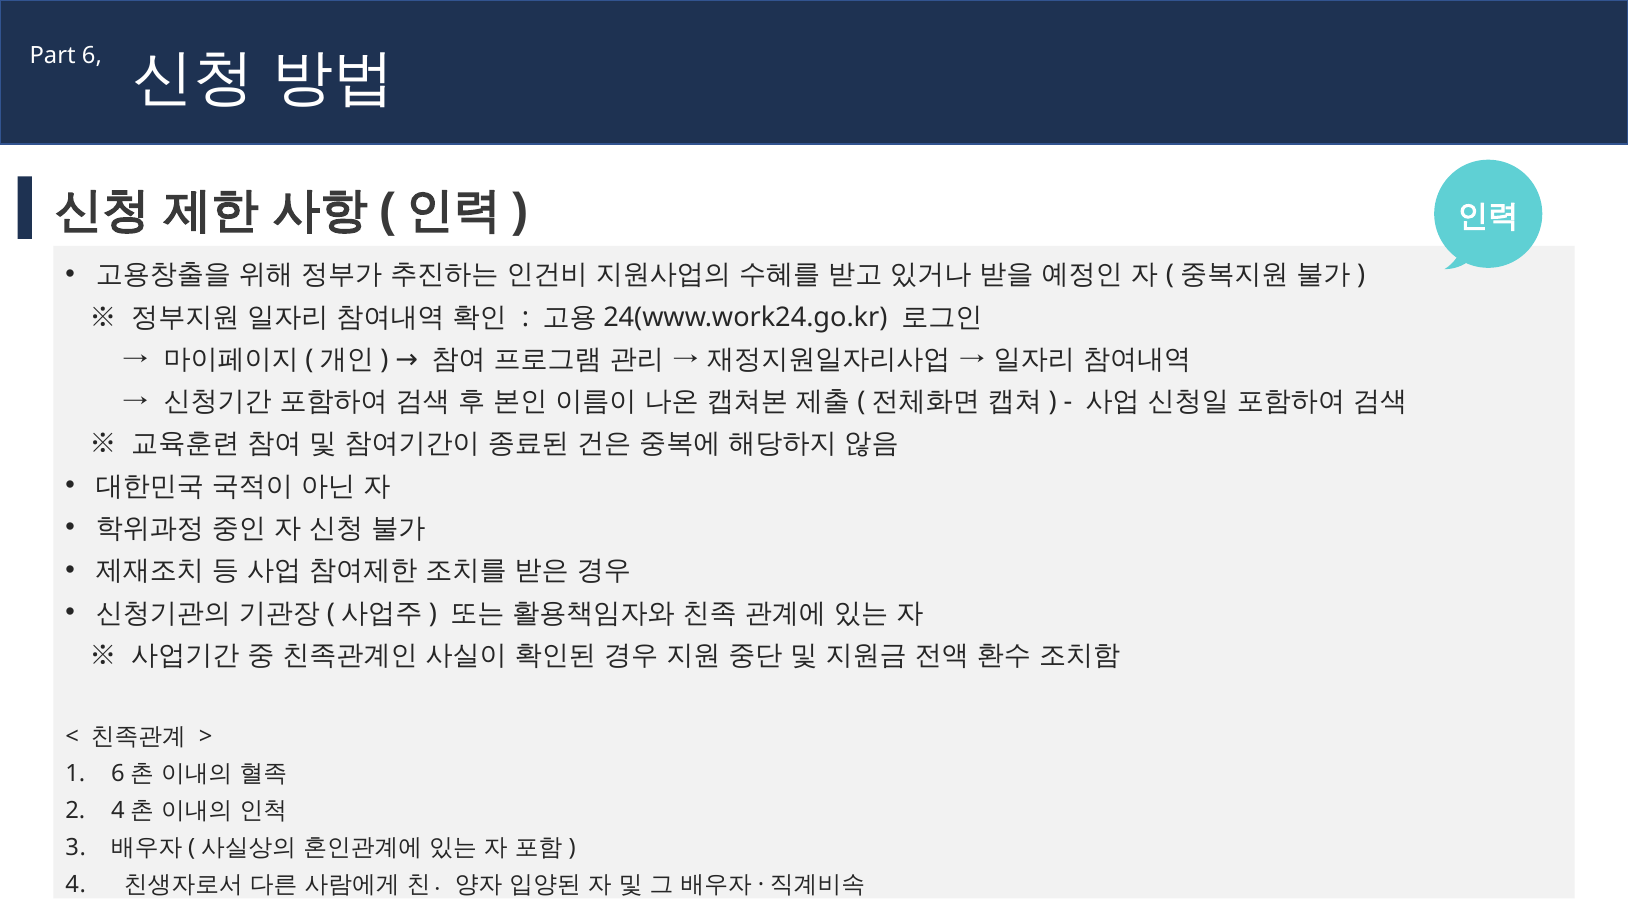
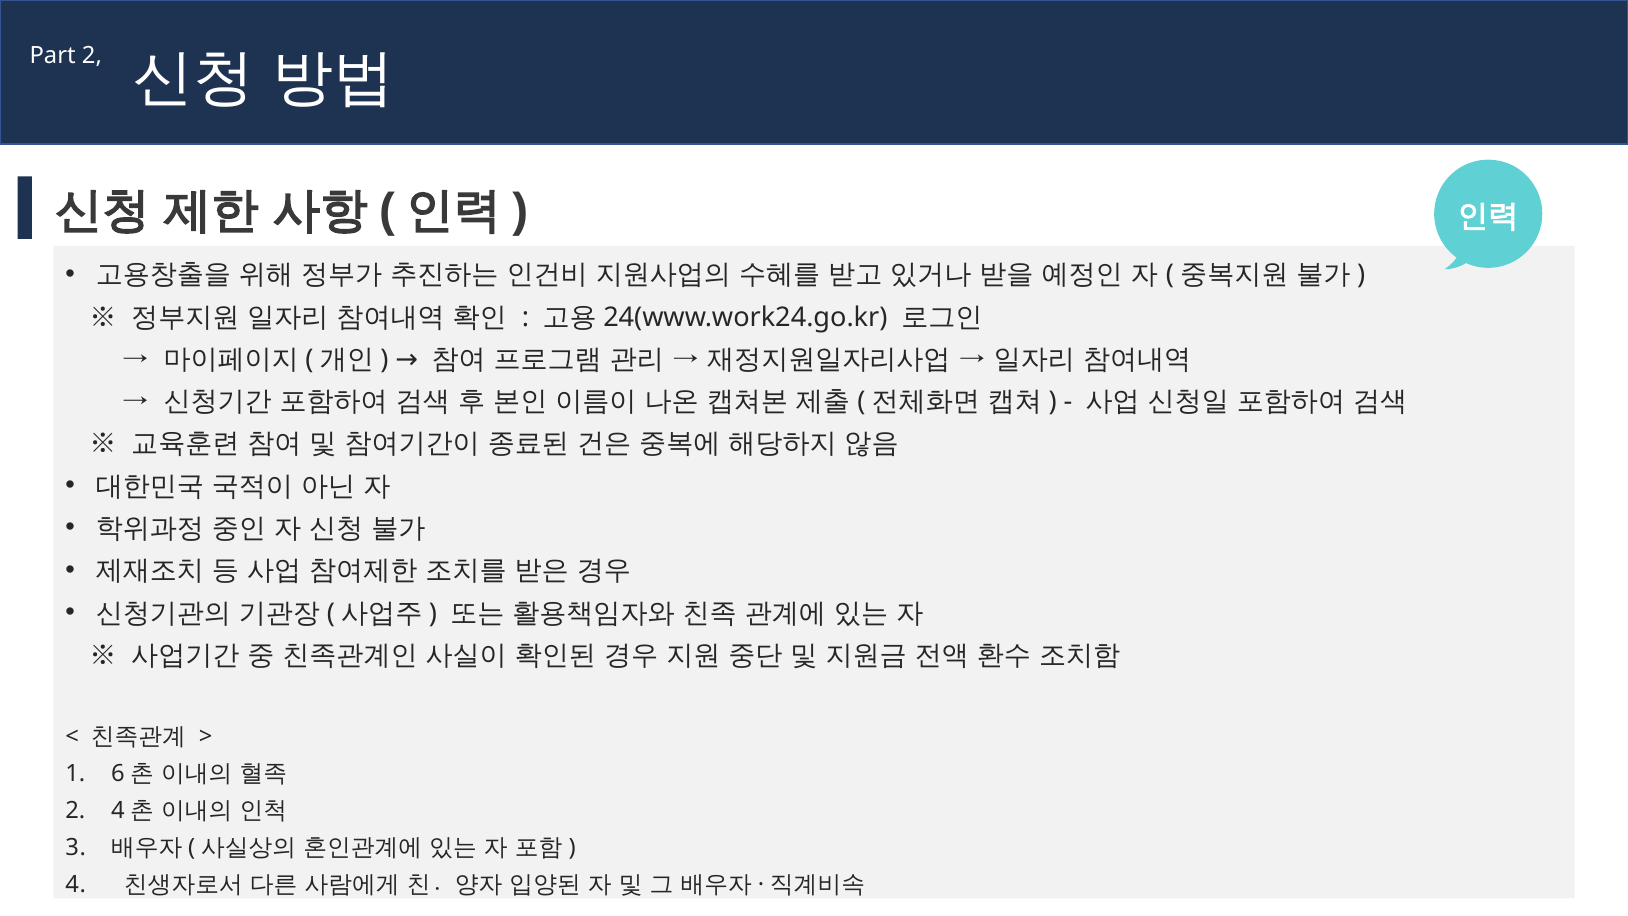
Part 6: 6 -> 2 (92, 56)
